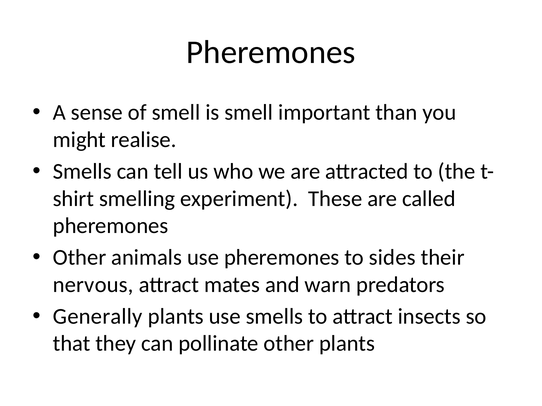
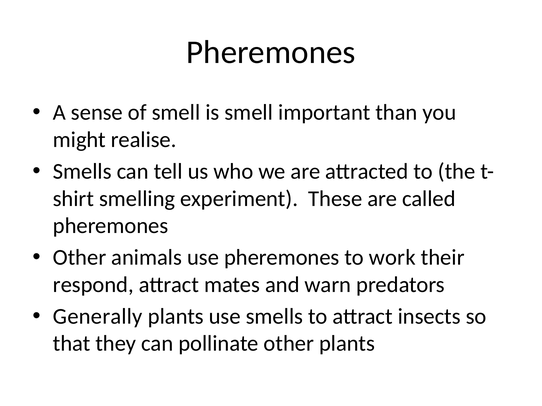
sides: sides -> work (392, 258)
nervous: nervous -> respond (93, 285)
